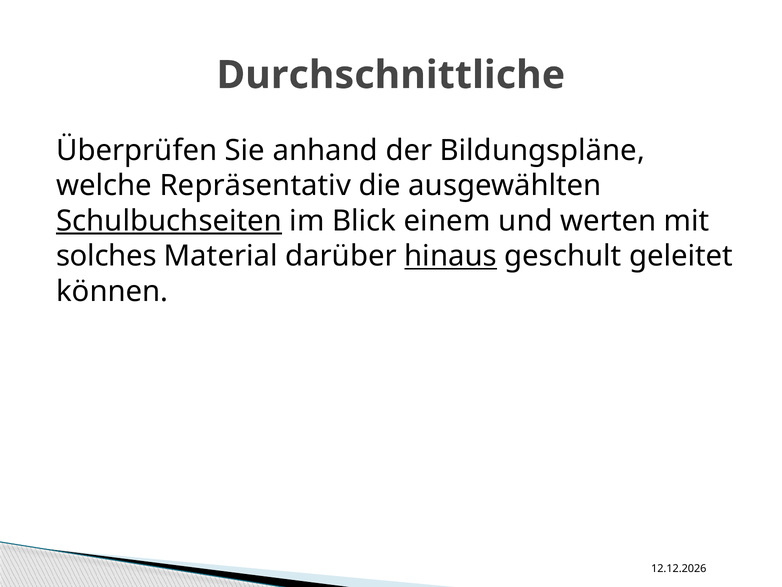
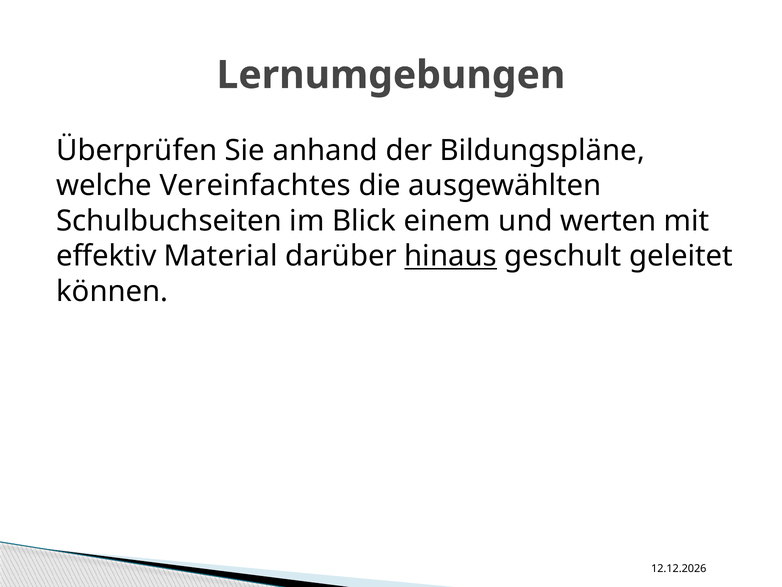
Durchschnittliche: Durchschnittliche -> Lernumgebungen (391, 75)
Repräsentativ: Repräsentativ -> Vereinfachtes (255, 185)
Schulbuchseiten underline: present -> none (169, 221)
solches: solches -> effektiv (106, 256)
